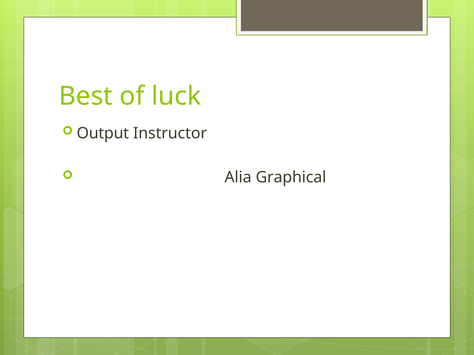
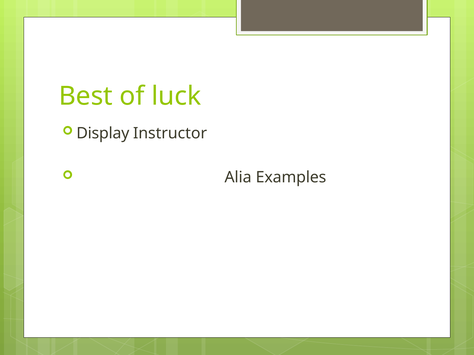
Output: Output -> Display (103, 133)
Graphical: Graphical -> Examples (291, 178)
